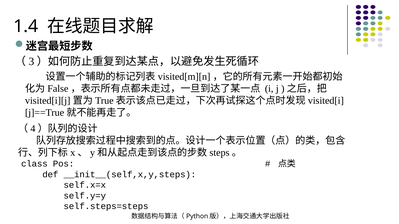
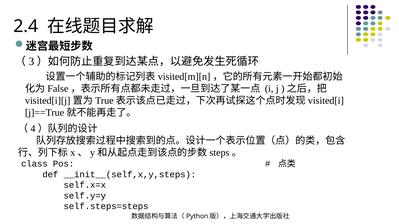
1.4: 1.4 -> 2.4 (26, 26)
